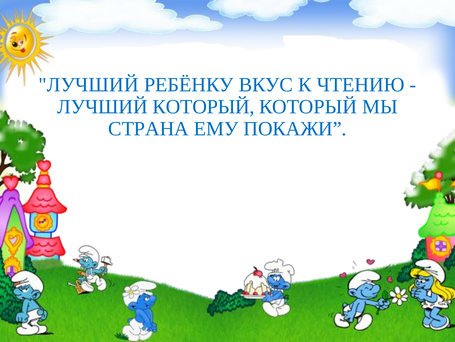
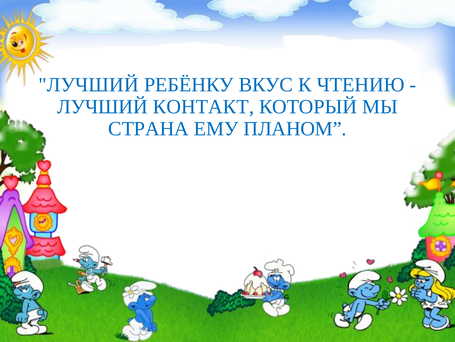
ЛУЧШИЙ КОТОРЫЙ: КОТОРЫЙ -> КОНТАКТ (203, 107)
ПОКАЖИ: ПОКАЖИ -> ПЛАНОМ (295, 128)
